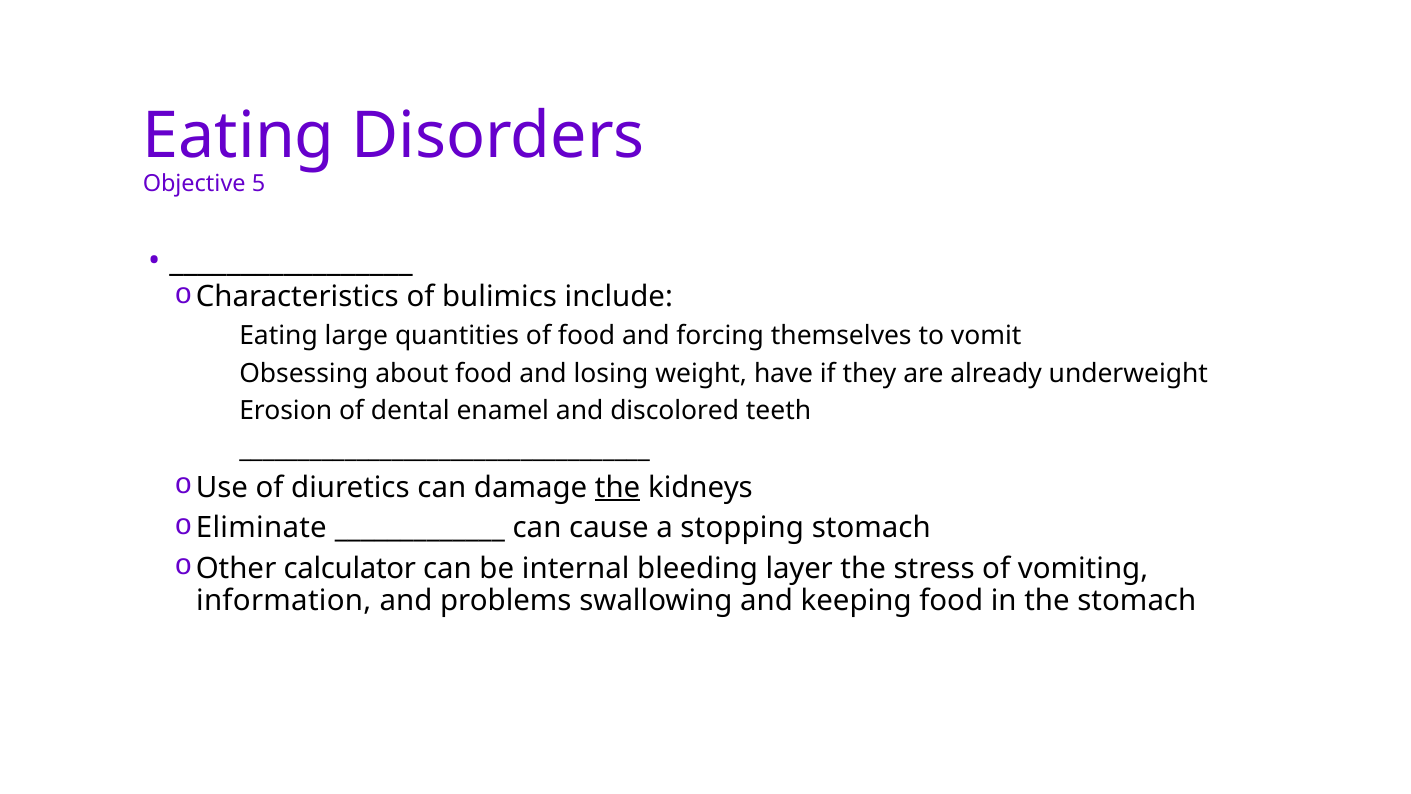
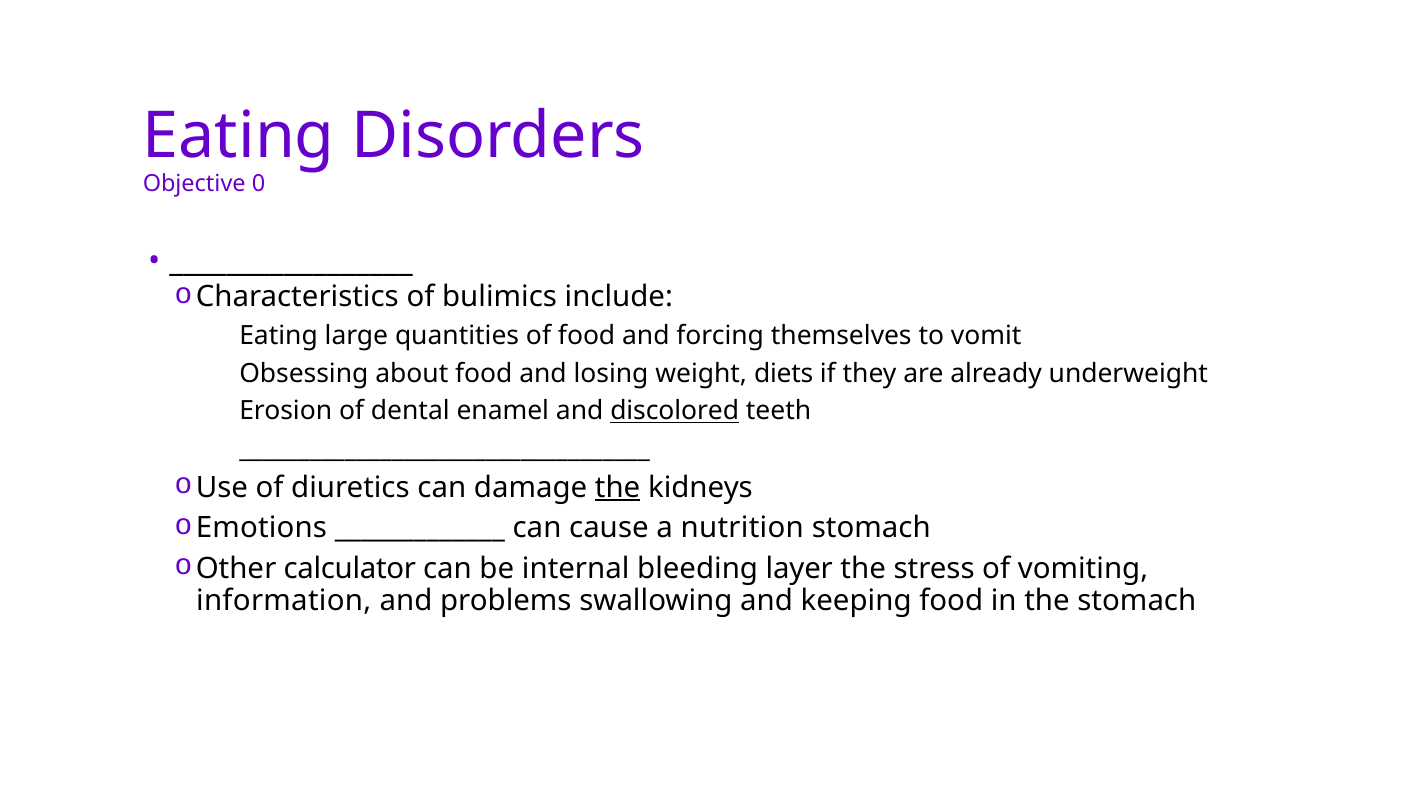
5: 5 -> 0 (259, 184)
have: have -> diets (784, 373)
discolored underline: none -> present (675, 411)
Eliminate: Eliminate -> Emotions (261, 528)
stopping: stopping -> nutrition (742, 528)
